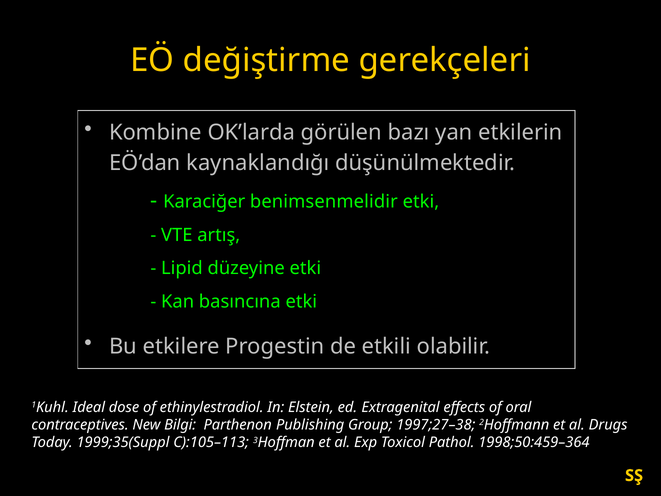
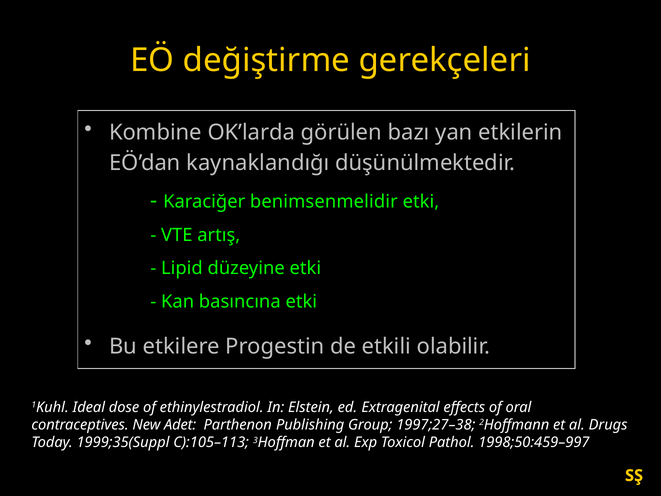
Bilgi: Bilgi -> Adet (180, 425)
1998;50:459–364: 1998;50:459–364 -> 1998;50:459–997 (534, 442)
